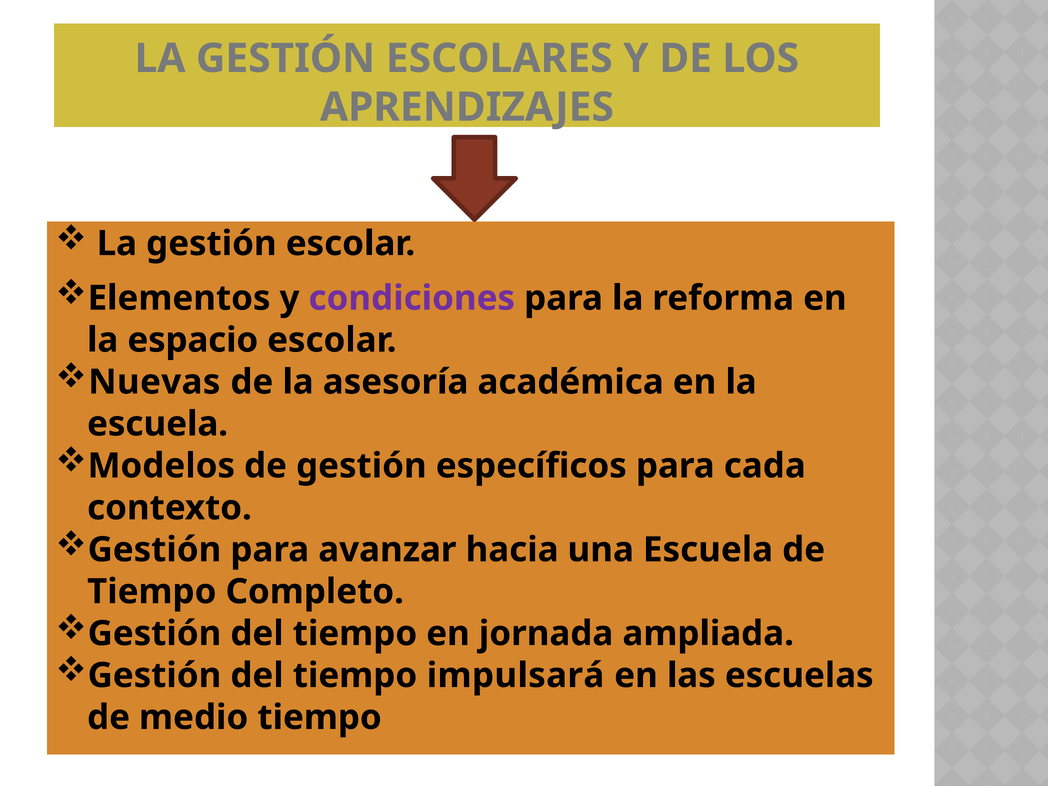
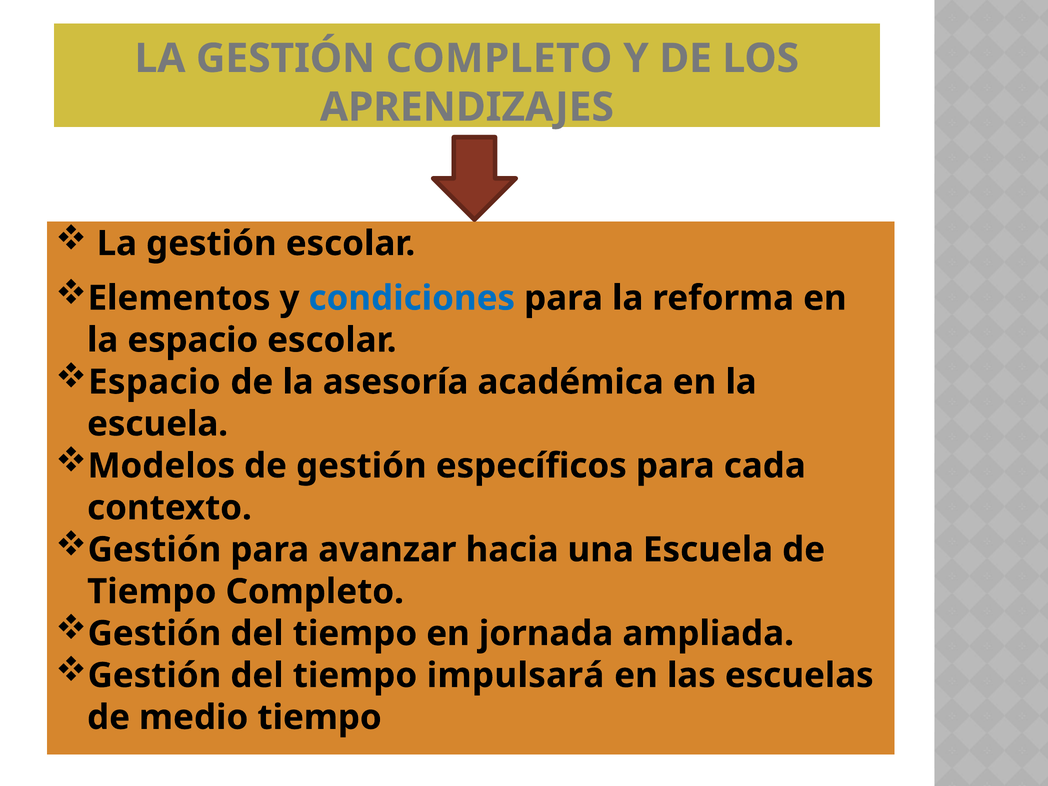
GESTIÓN ESCOLARES: ESCOLARES -> COMPLETO (499, 58)
condiciones colour: purple -> blue (412, 298)
Nuevas: Nuevas -> Espacio (154, 382)
